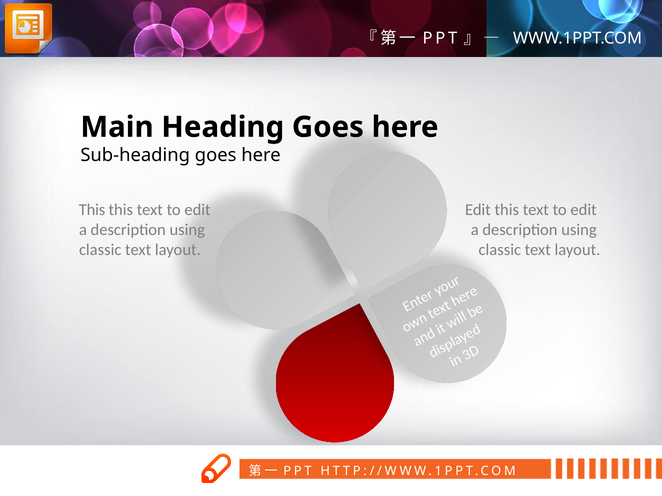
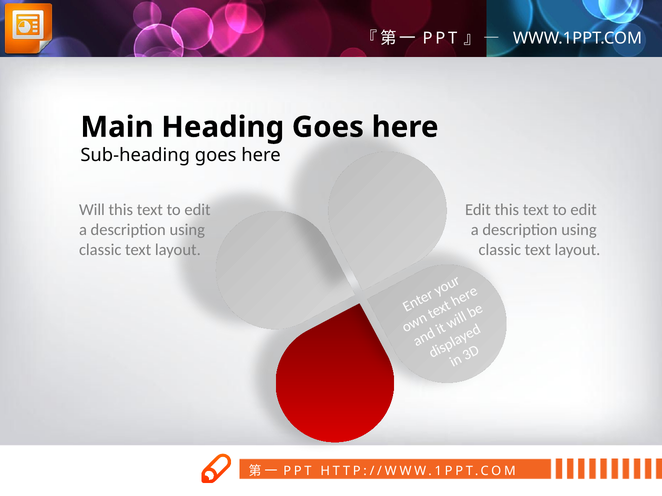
This: This -> Will (92, 210)
